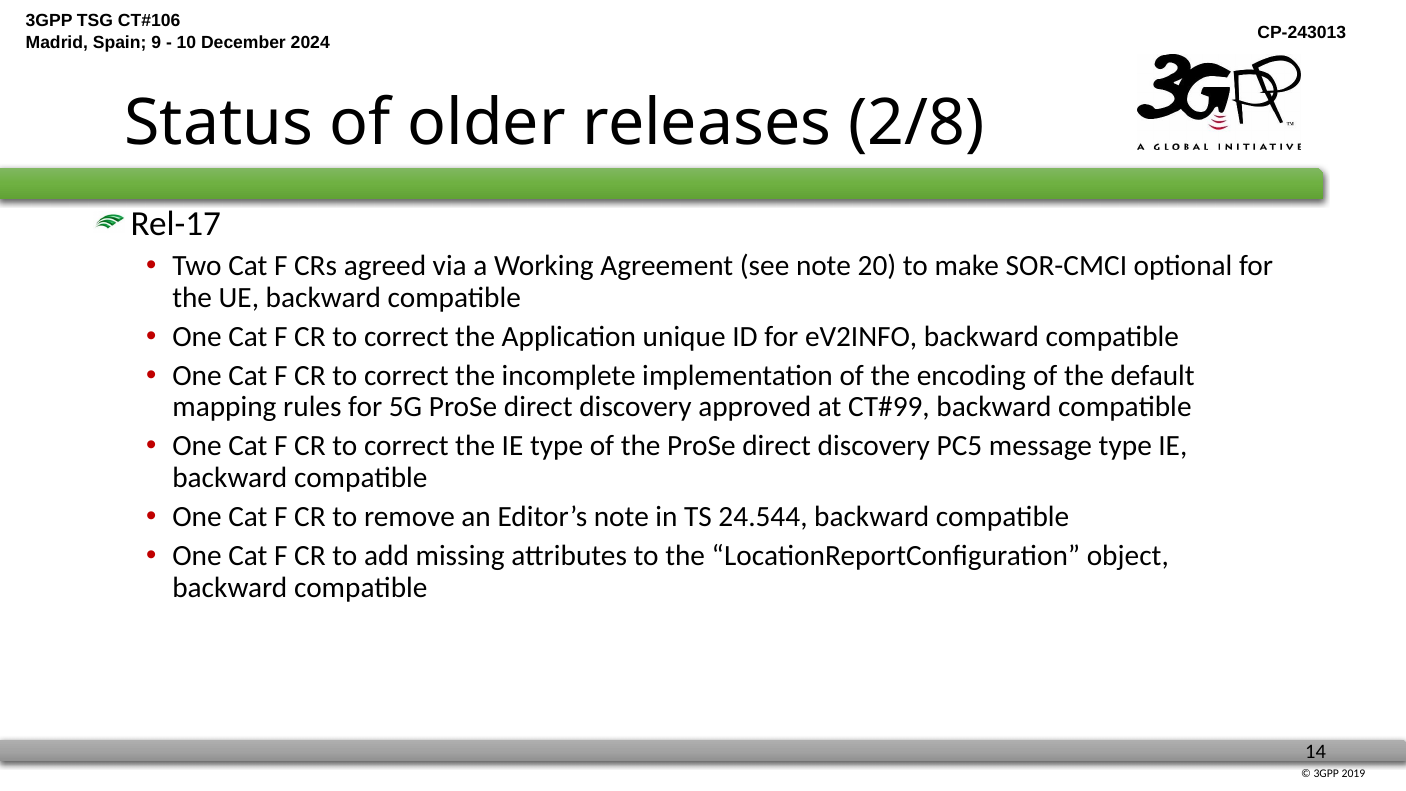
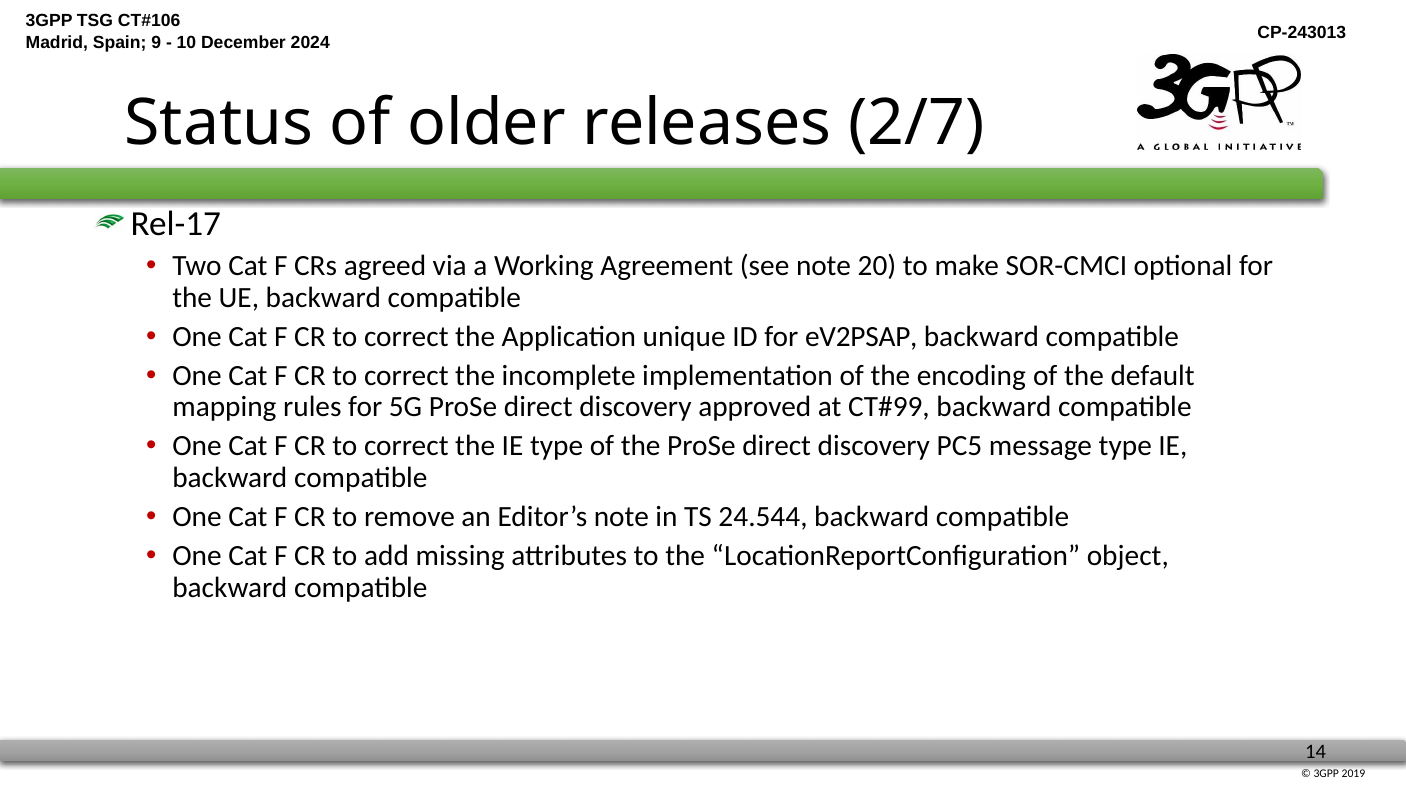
2/8: 2/8 -> 2/7 (916, 123)
eV2INFO: eV2INFO -> eV2PSAP (861, 337)
